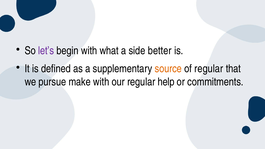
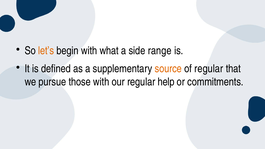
let’s colour: purple -> orange (46, 51)
better: better -> range (160, 51)
make: make -> those (80, 82)
